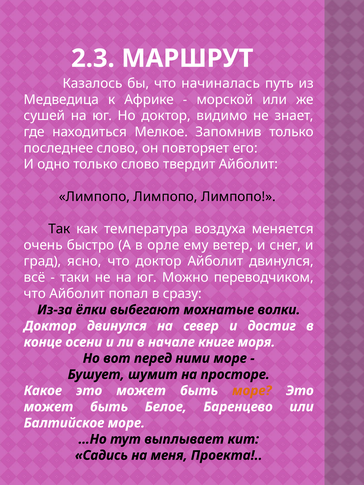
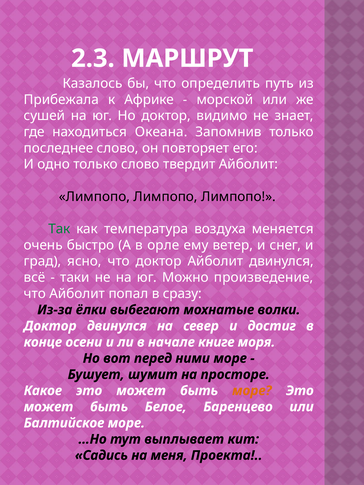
начиналась: начиналась -> определить (221, 83)
Медведица: Медведица -> Прибежала (61, 100)
Мелкое: Мелкое -> Океана (161, 132)
Так colour: black -> green (59, 229)
переводчиком: переводчиком -> произведение (264, 278)
